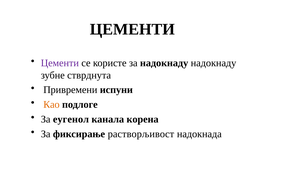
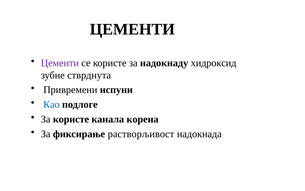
надокнаду надокнаду: надокнаду -> хидроксид (214, 63)
Као colour: orange -> blue (51, 104)
За еугенол: еугенол -> користе (71, 119)
